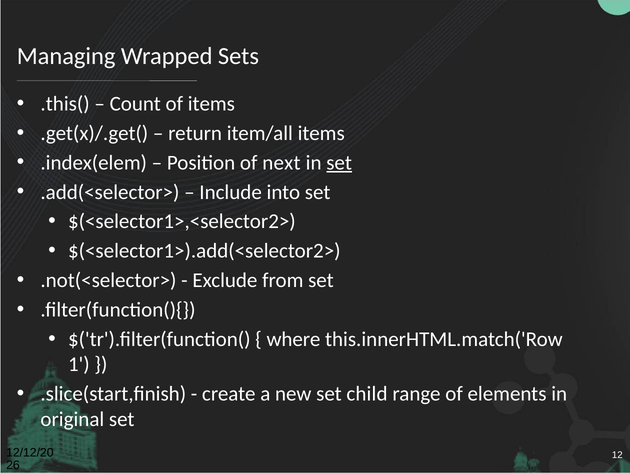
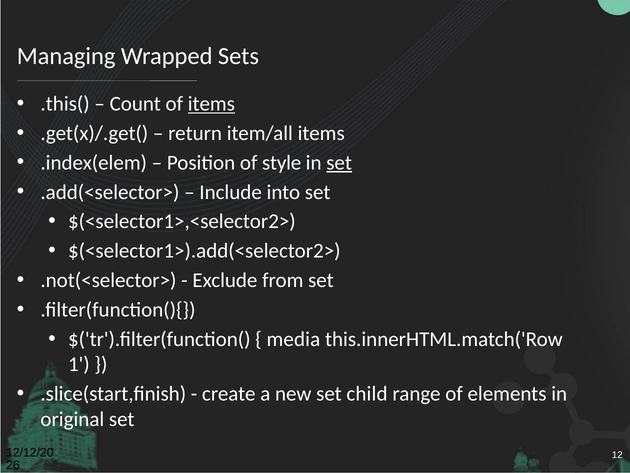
items underline: none -> present (211, 104)
next: next -> style (282, 163)
where: where -> media (293, 339)
